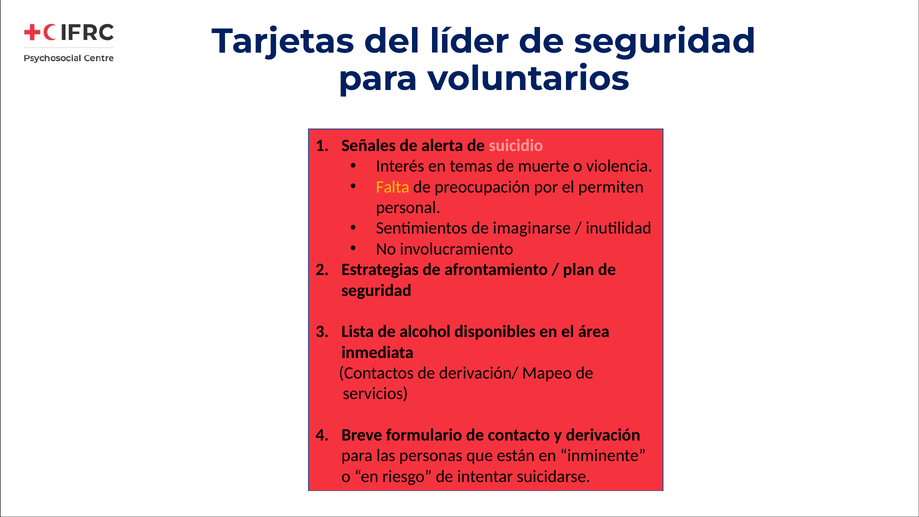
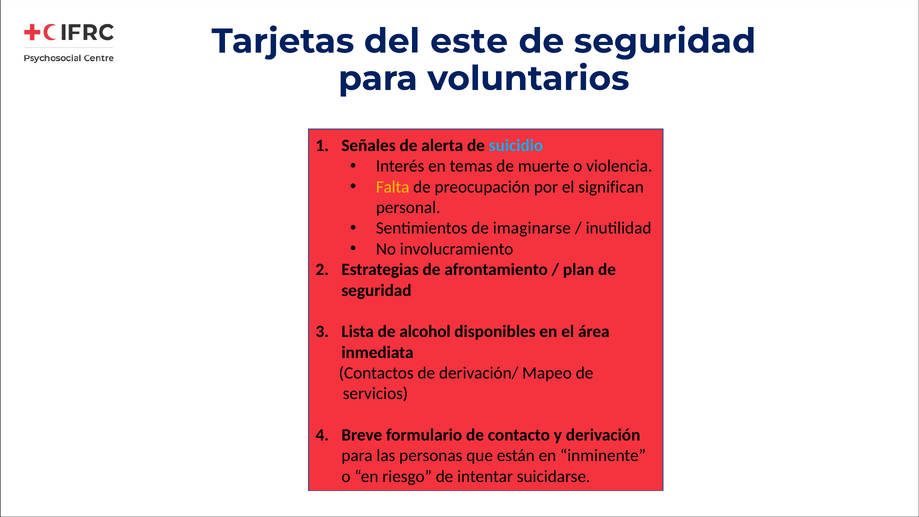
líder: líder -> este (469, 41)
suicidio colour: pink -> light blue (516, 146)
permiten: permiten -> significan (611, 187)
